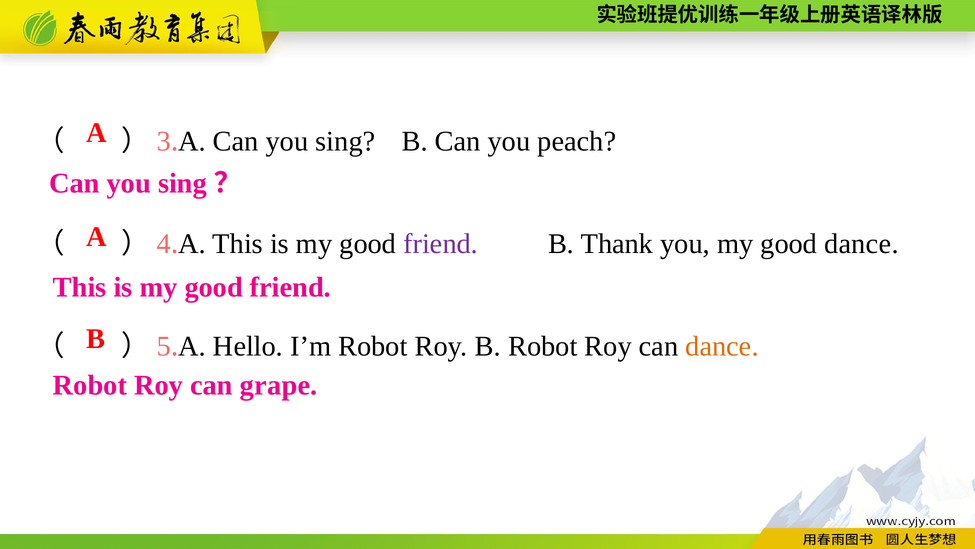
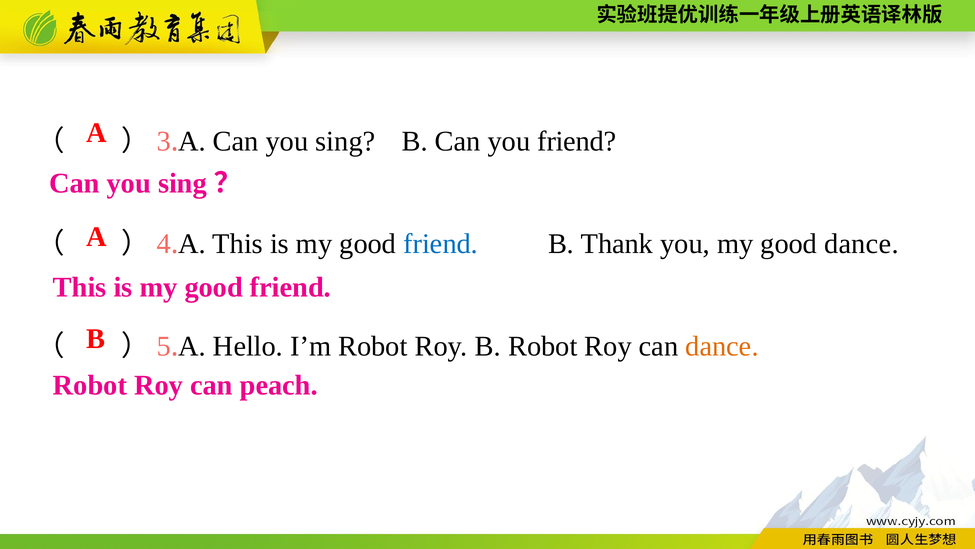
you peach: peach -> friend (577, 141)
friend colour: purple -> blue (441, 244)
grape: grape -> peach (279, 385)
